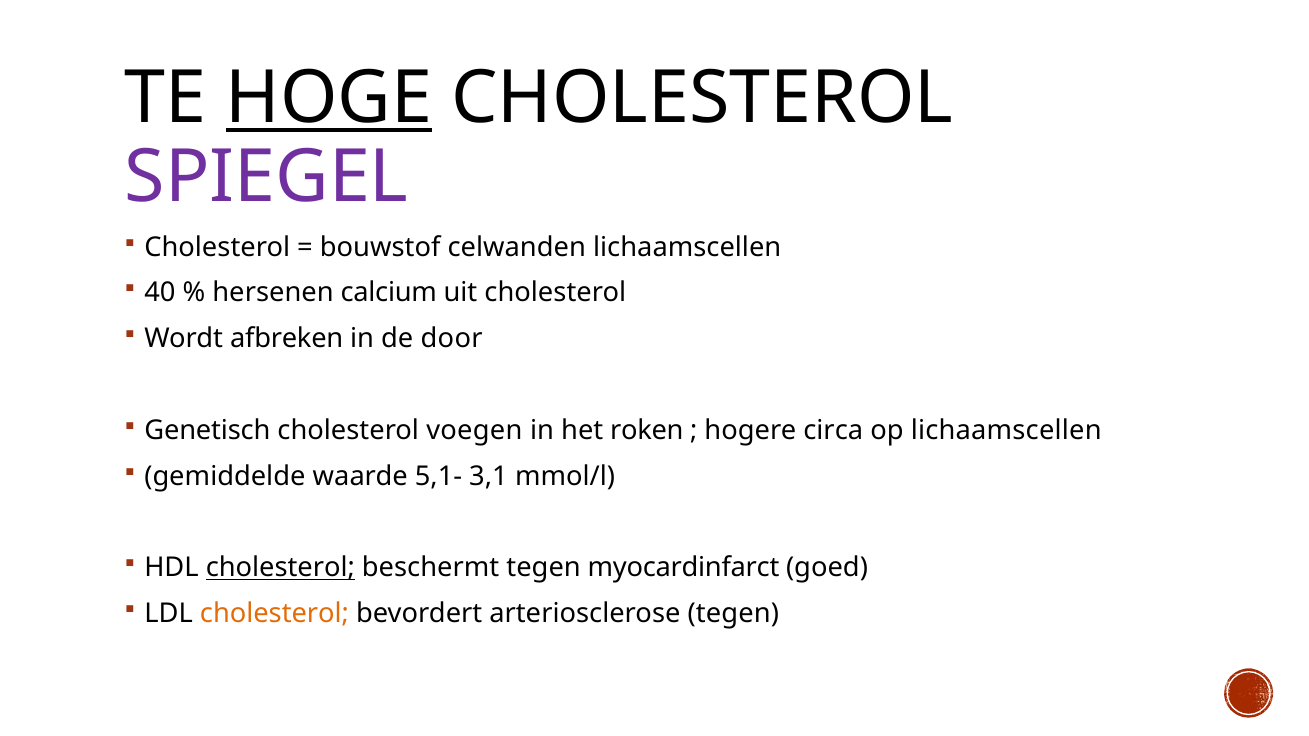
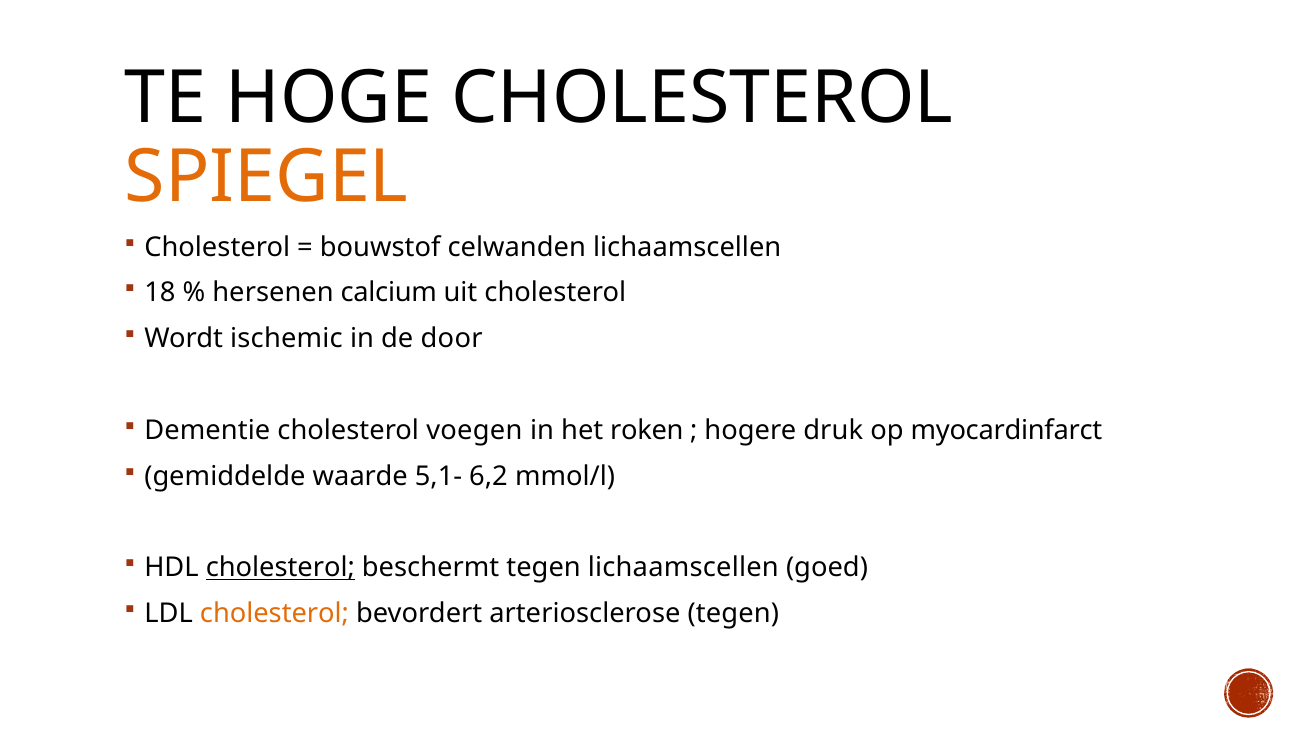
HOGE underline: present -> none (329, 98)
SPIEGEL colour: purple -> orange (267, 178)
40: 40 -> 18 (160, 293)
afbreken: afbreken -> ischemic (287, 339)
Genetisch: Genetisch -> Dementie (207, 430)
circa: circa -> druk (833, 430)
op lichaamscellen: lichaamscellen -> myocardinfarct (1006, 430)
3,1: 3,1 -> 6,2 (489, 476)
tegen myocardinfarct: myocardinfarct -> lichaamscellen (683, 568)
